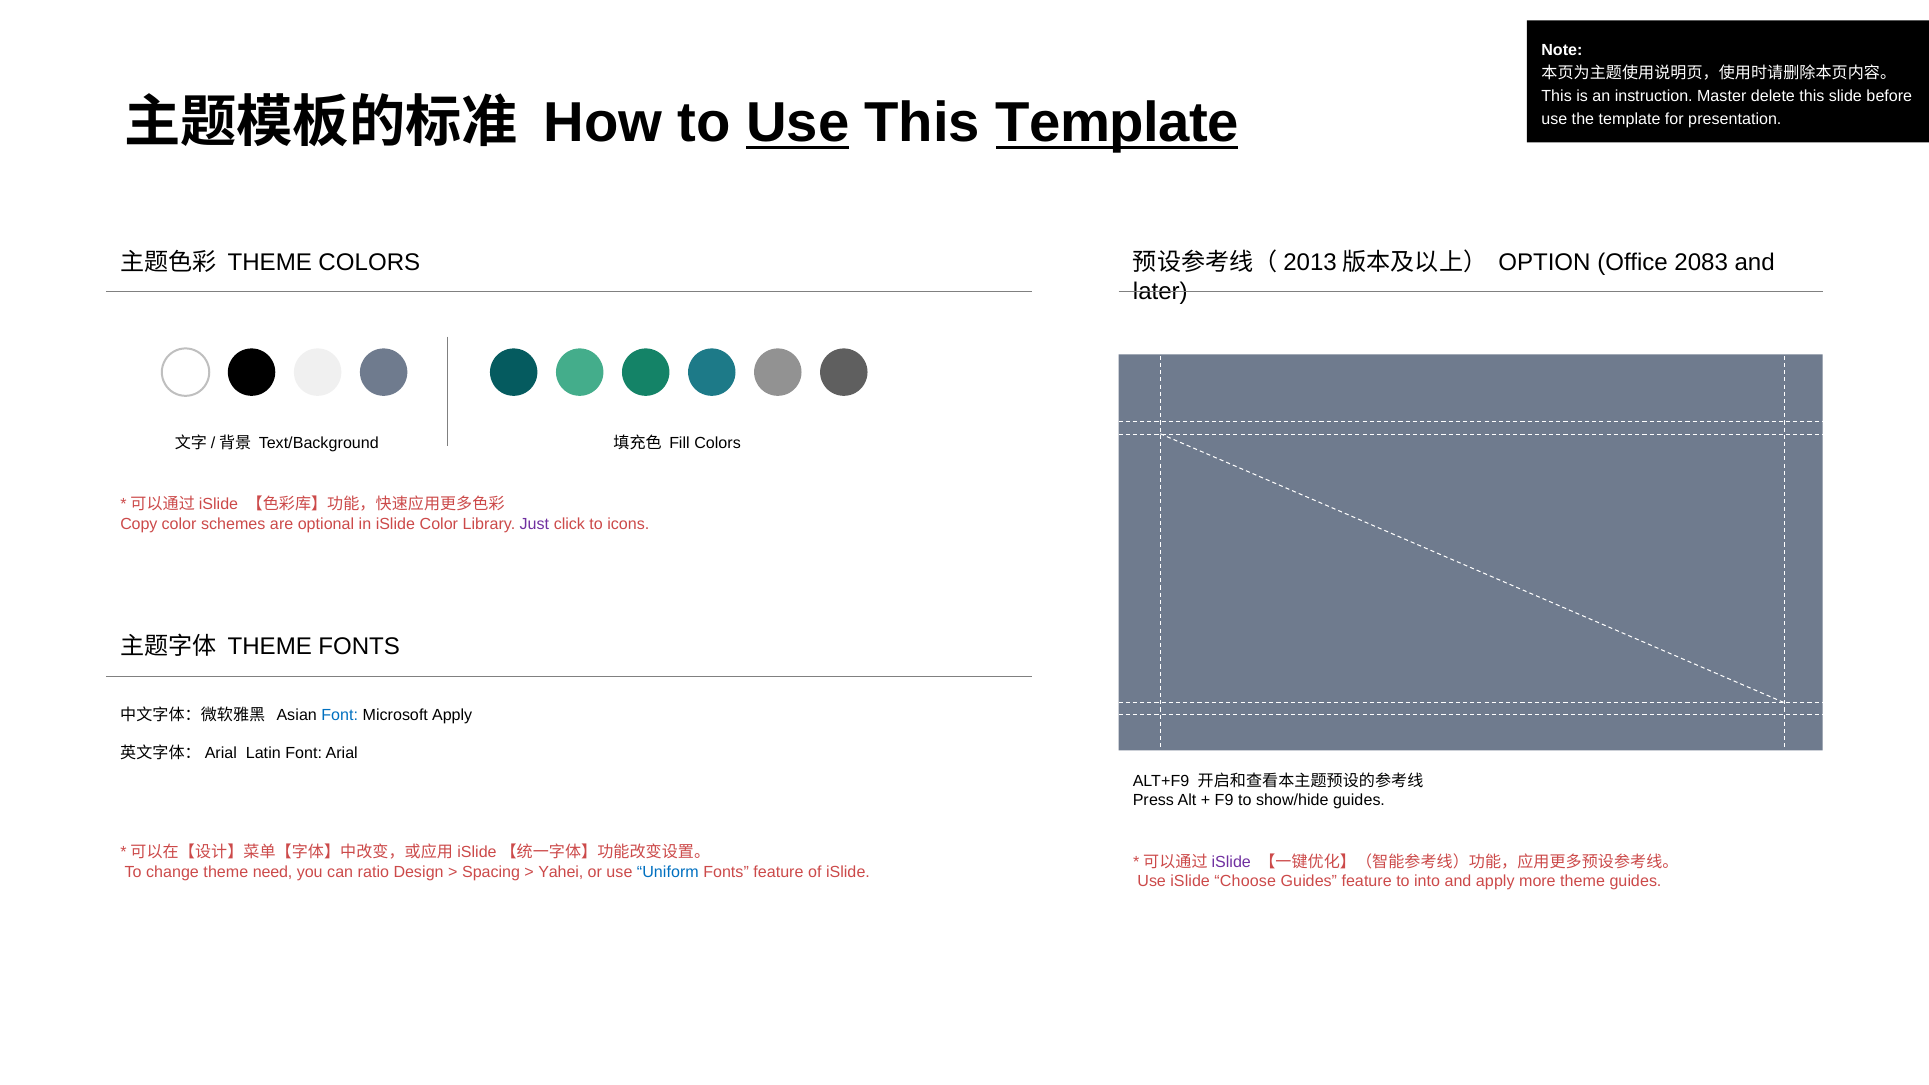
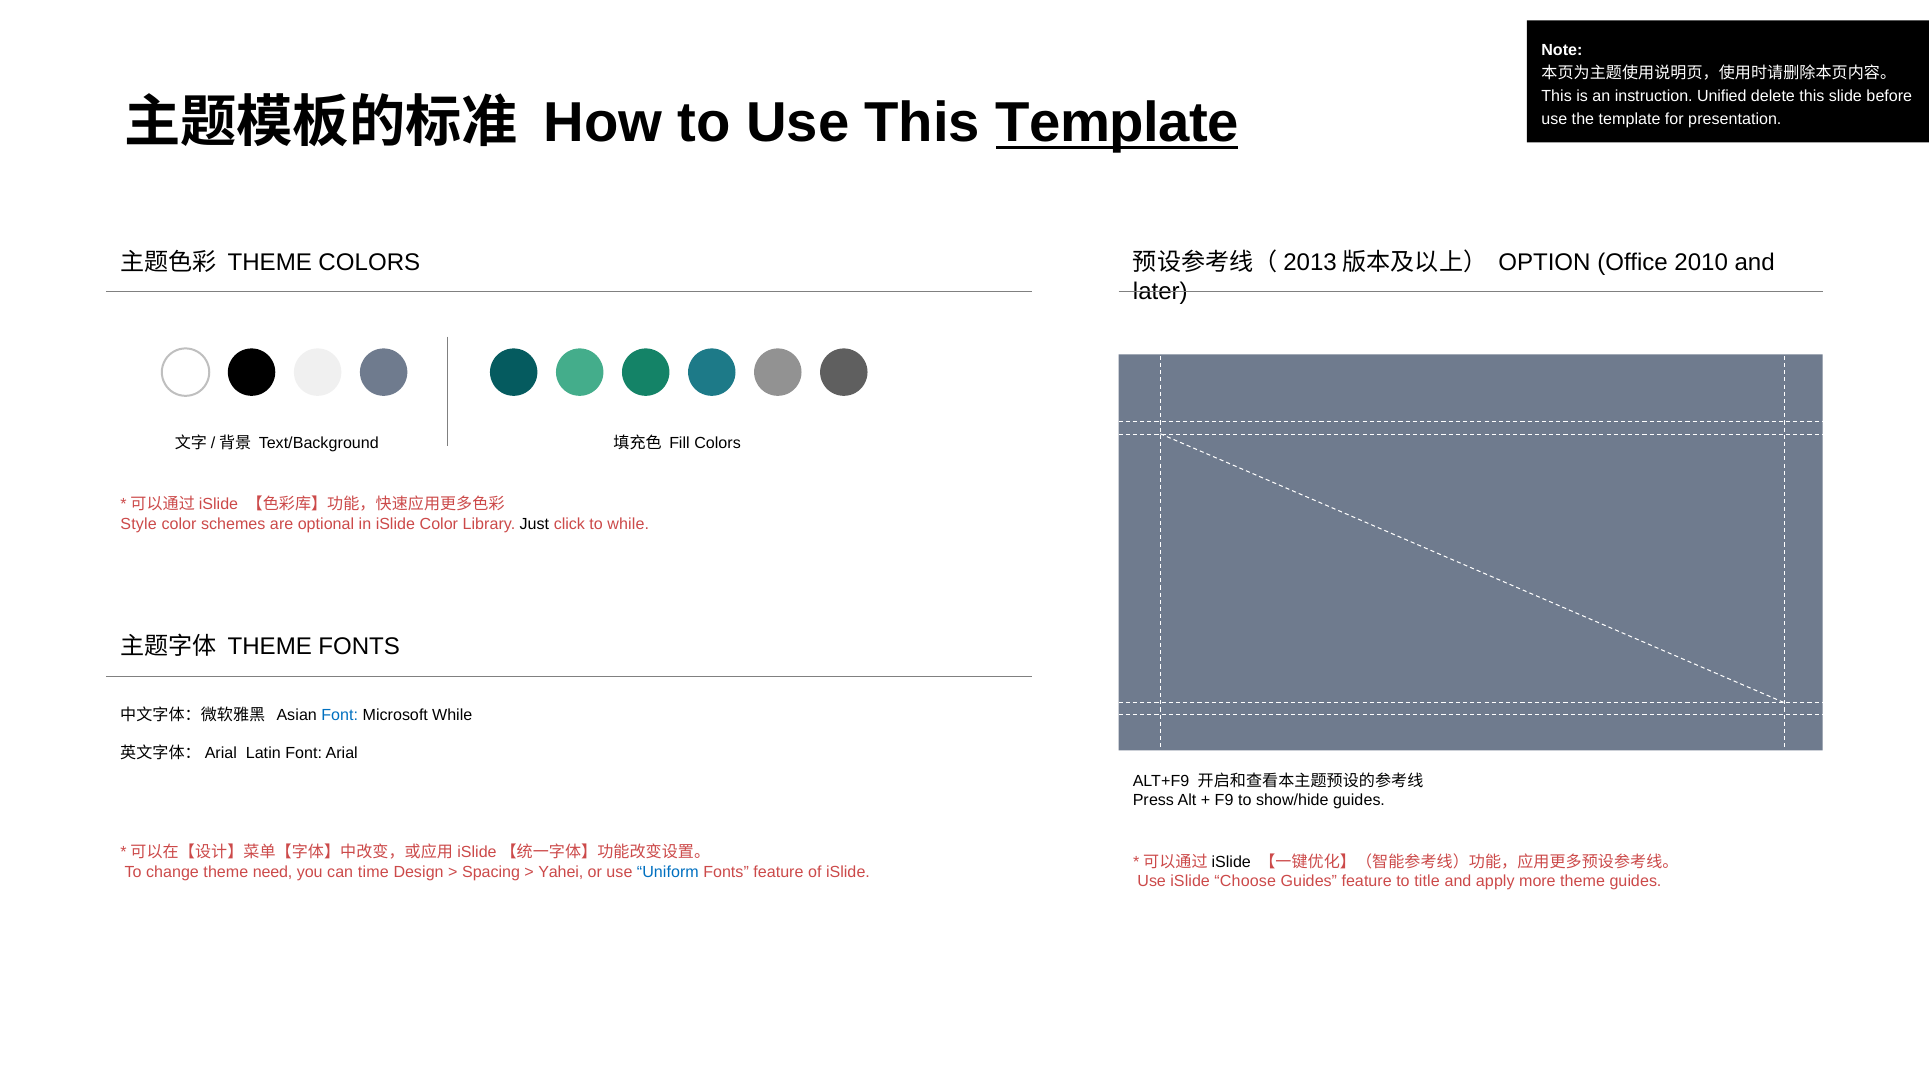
Master: Master -> Unified (1722, 96)
Use underline: present -> none (798, 123)
2083: 2083 -> 2010 (1701, 263)
Copy: Copy -> Style (139, 524)
Just colour: purple -> black (534, 524)
to icons: icons -> while (628, 524)
Microsoft Apply: Apply -> While (452, 715)
iSlide colour: purple -> black (1231, 862)
ratio: ratio -> time (373, 872)
into: into -> title (1427, 882)
